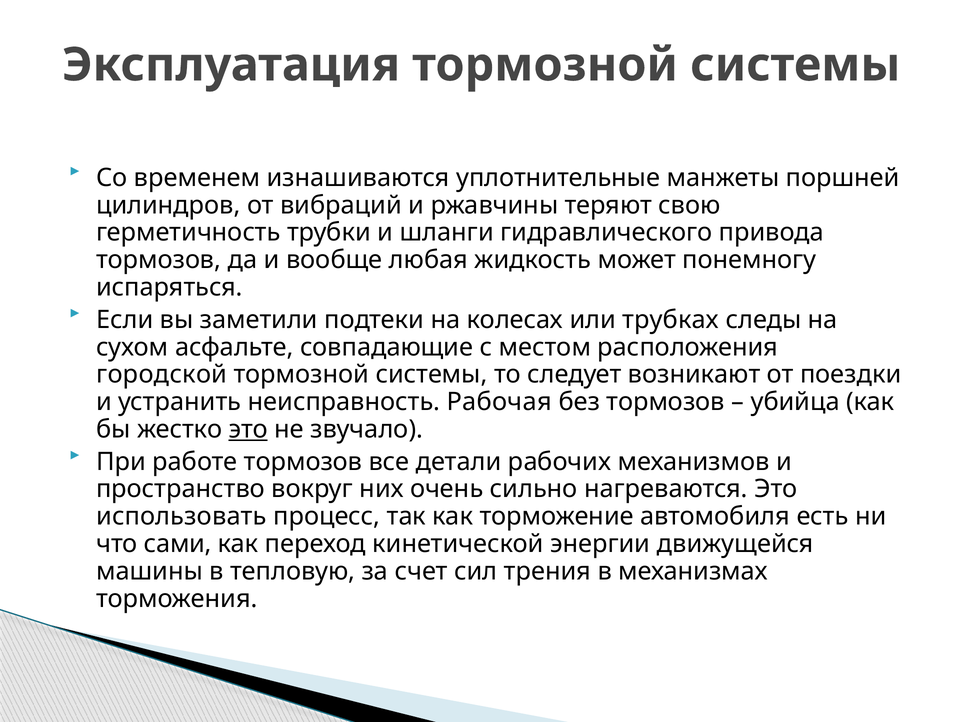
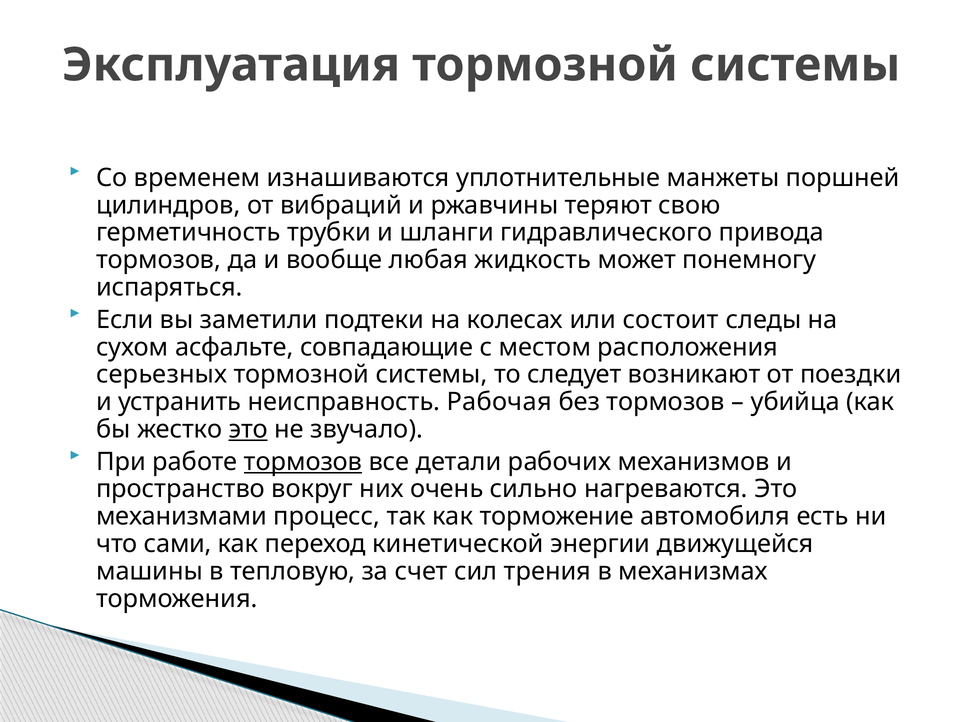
трубках: трубках -> состоит (671, 320)
городской: городской -> серьезных (162, 375)
тормозов underline: none -> present (303, 462)
использовать: использовать -> механизмами (182, 517)
